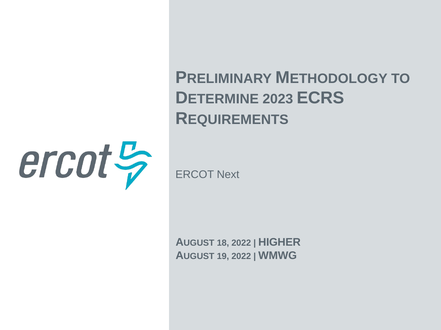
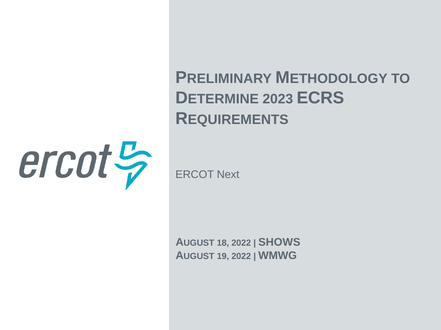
HIGHER: HIGHER -> SHOWS (279, 243)
